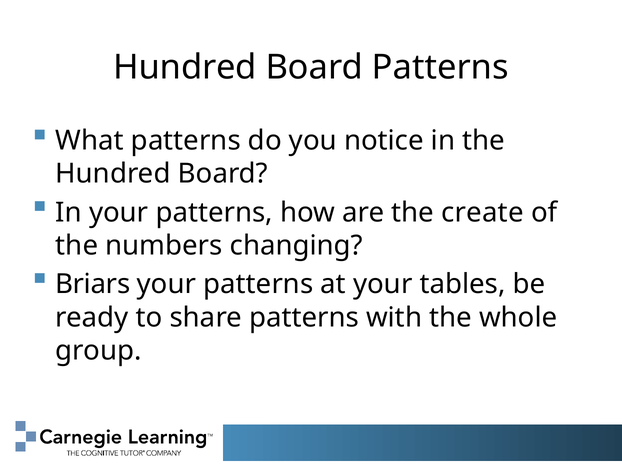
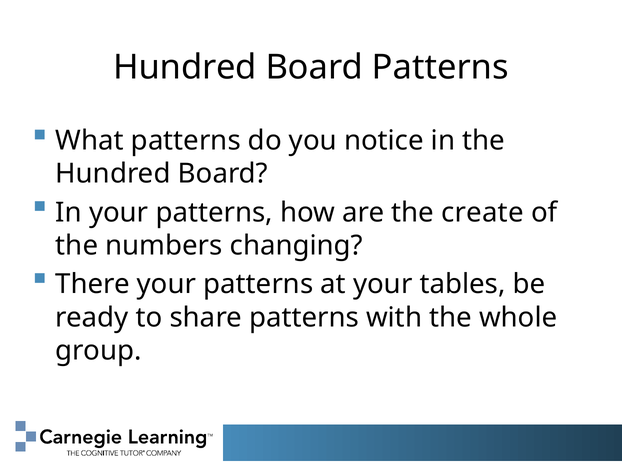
Briars: Briars -> There (93, 285)
